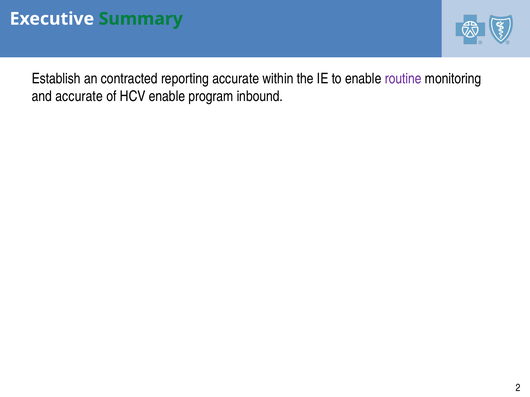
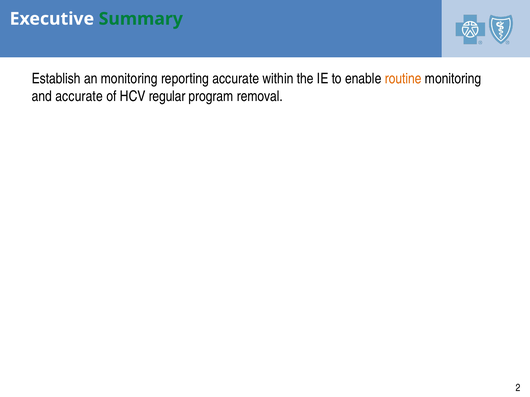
an contracted: contracted -> monitoring (129, 79)
routine colour: purple -> orange (403, 79)
HCV enable: enable -> regular (167, 96)
inbound: inbound -> removal (260, 96)
